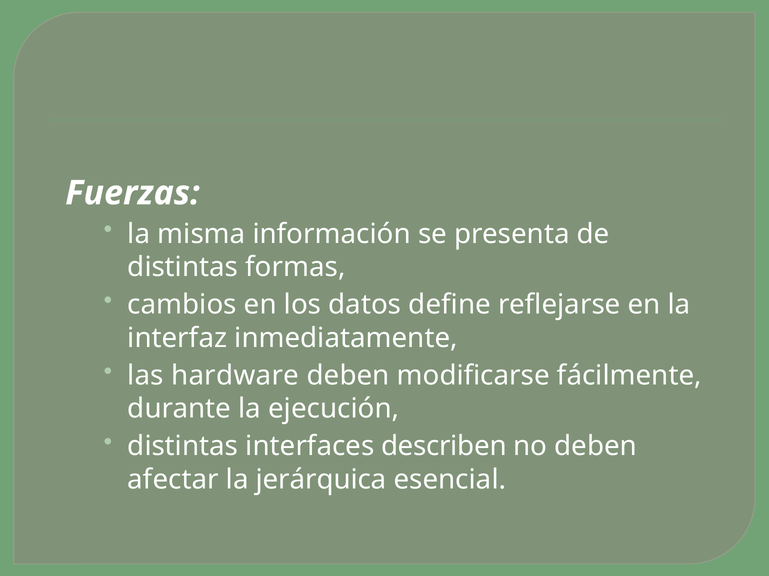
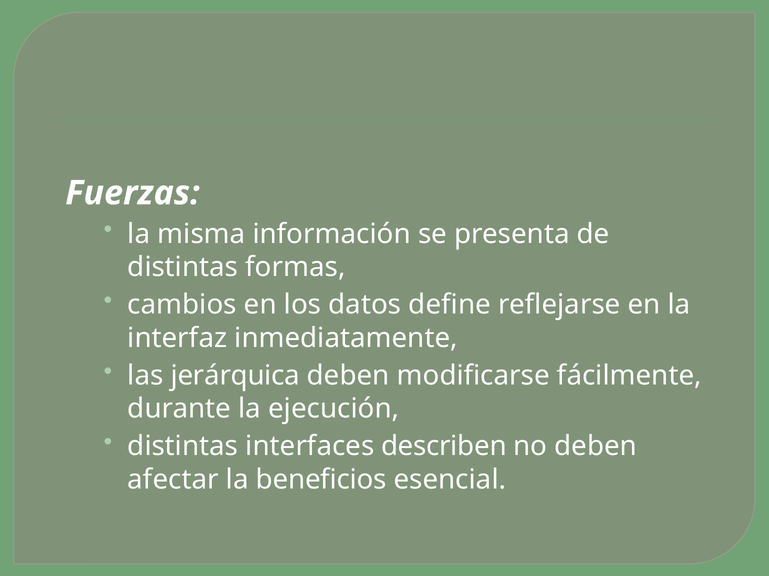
hardware: hardware -> jerárquica (235, 376)
jerárquica: jerárquica -> beneficios (321, 480)
